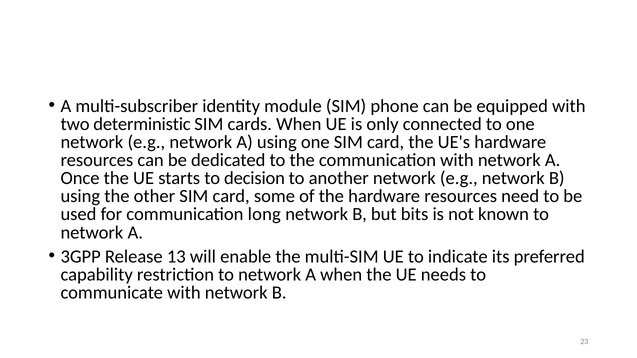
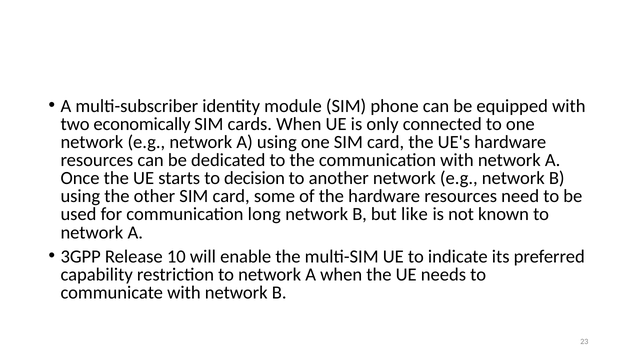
deterministic: deterministic -> economically (142, 124)
bits: bits -> like (414, 215)
13: 13 -> 10 (176, 257)
